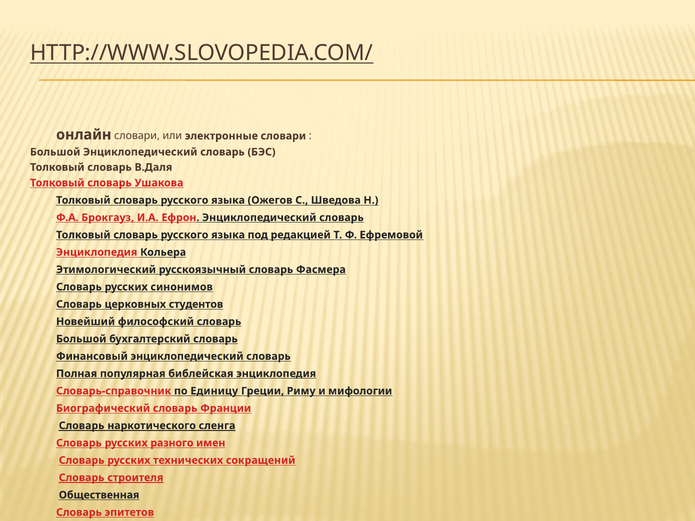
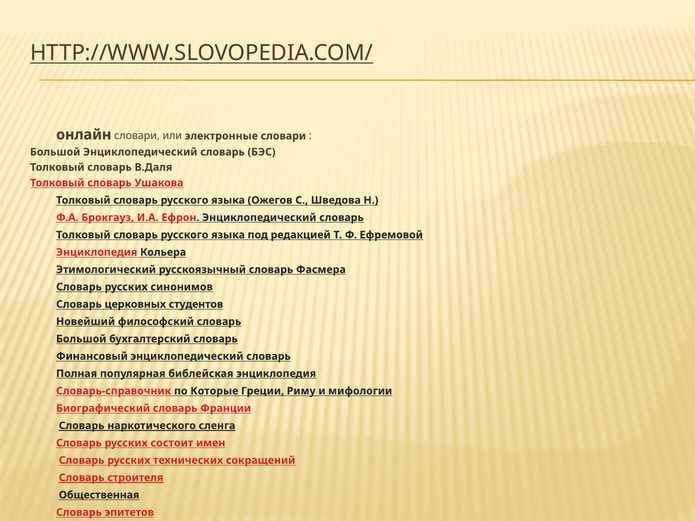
Единицу: Единицу -> Которые (214, 391)
разного: разного -> состоит (172, 443)
